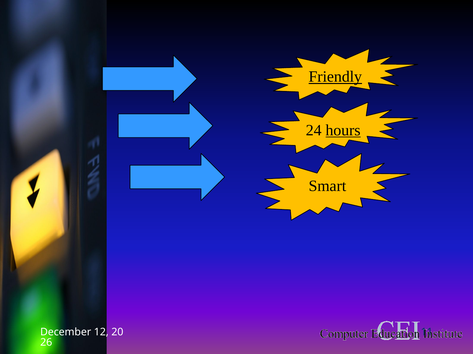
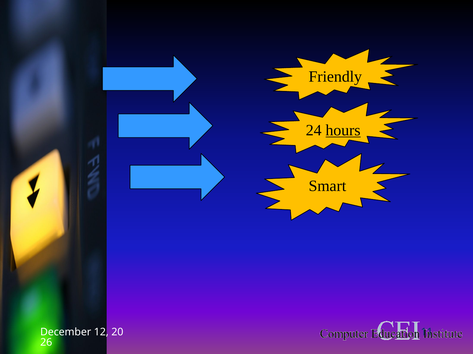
Friendly underline: present -> none (335, 77)
